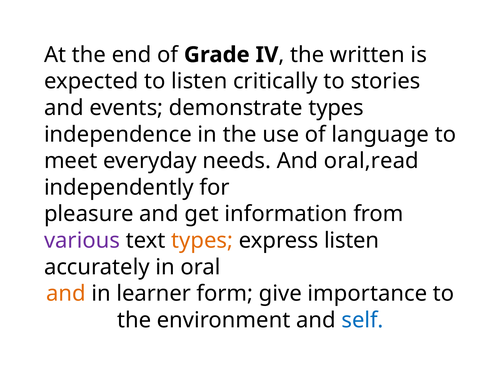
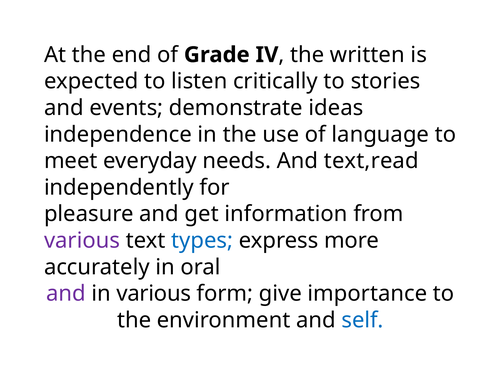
demonstrate types: types -> ideas (336, 108)
oral,read: oral,read -> text,read (371, 161)
types colour: orange -> blue (202, 240)
express listen: listen -> more (352, 240)
and colour: orange -> purple (66, 293)
in learner: learner -> various (154, 293)
